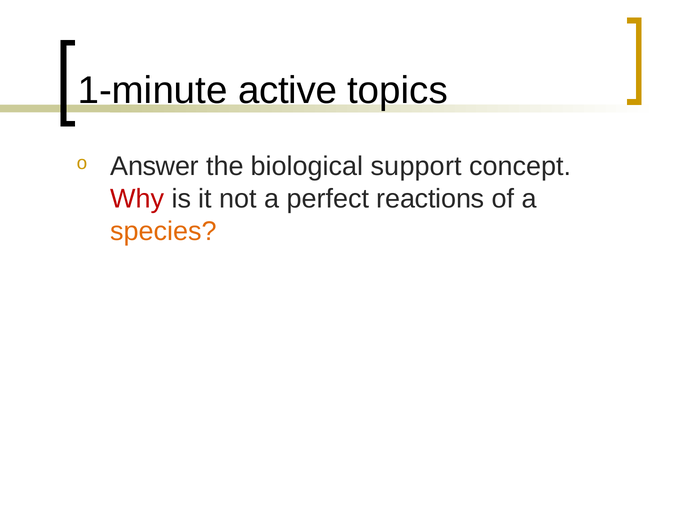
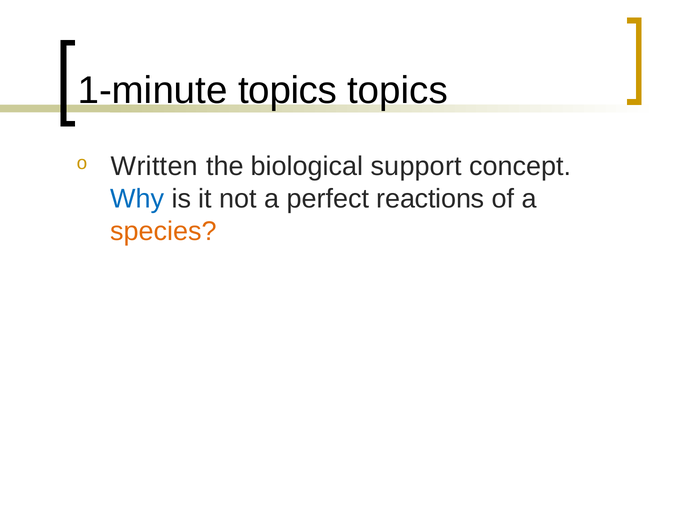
1-minute active: active -> topics (288, 91)
Answer: Answer -> Written (154, 166)
Why colour: red -> blue (137, 199)
